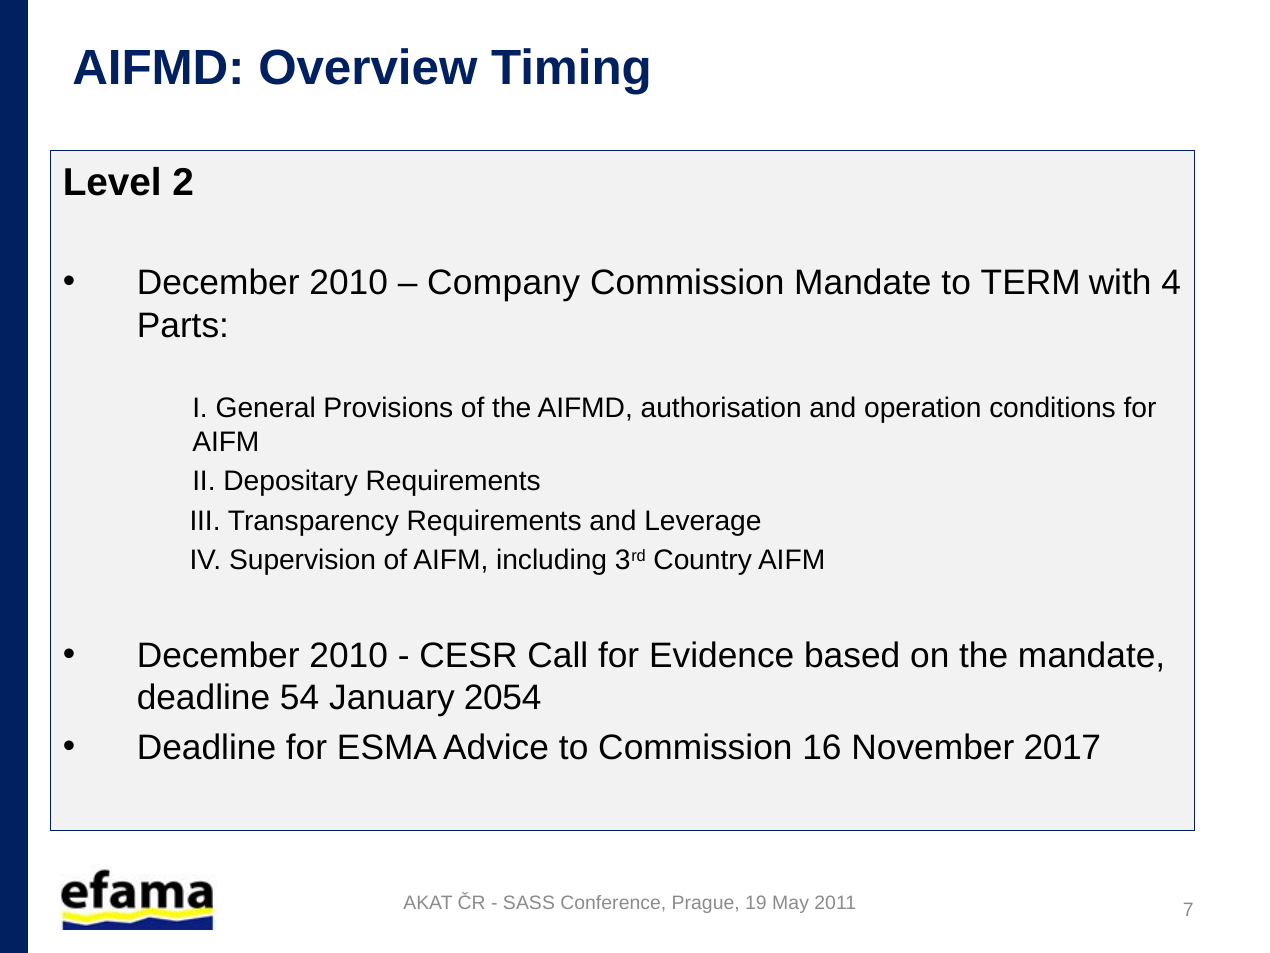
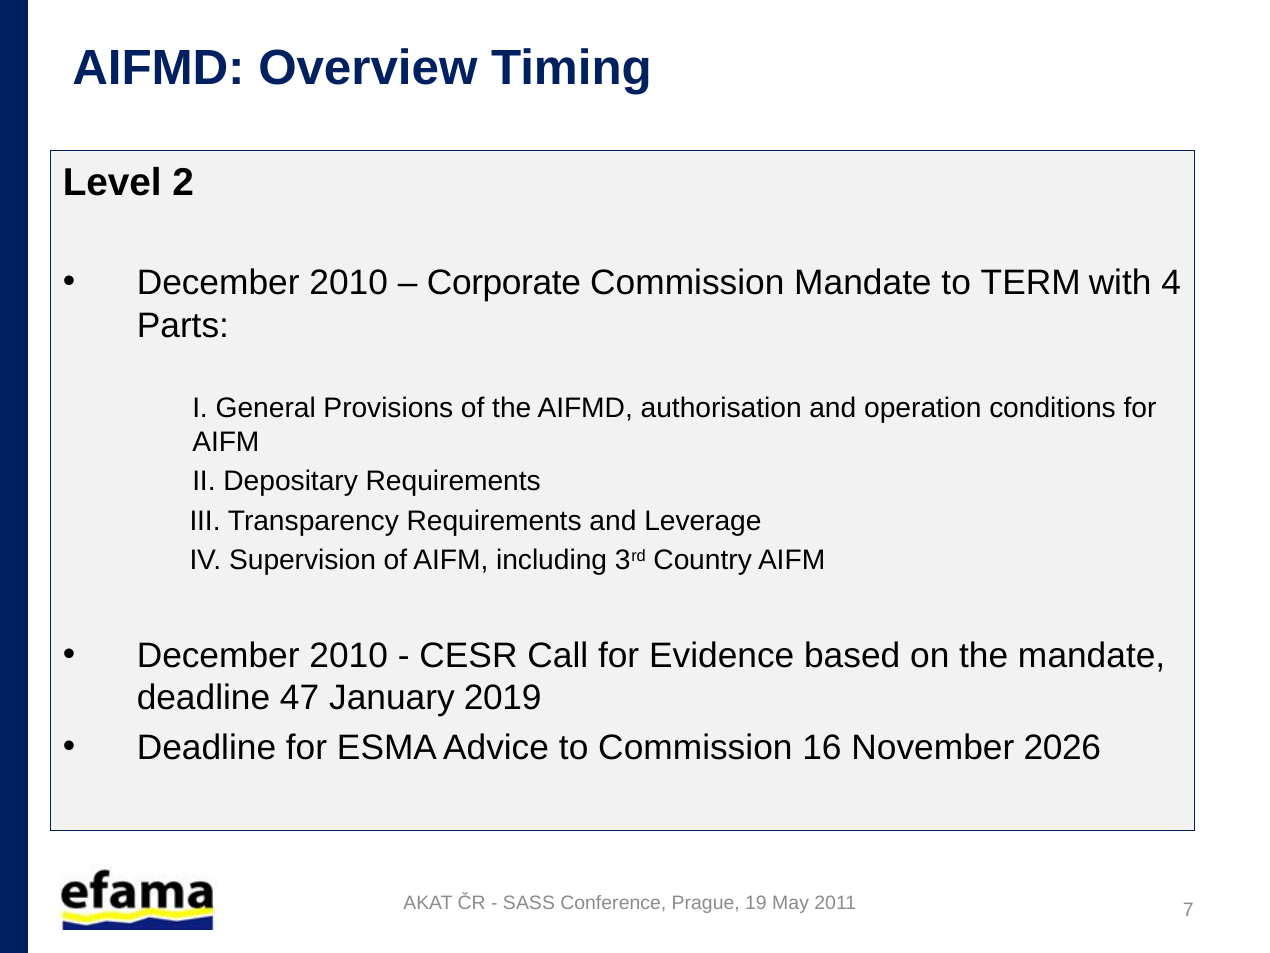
Company: Company -> Corporate (504, 283)
54: 54 -> 47 (300, 698)
2054: 2054 -> 2019 (503, 698)
2017: 2017 -> 2026 (1062, 747)
